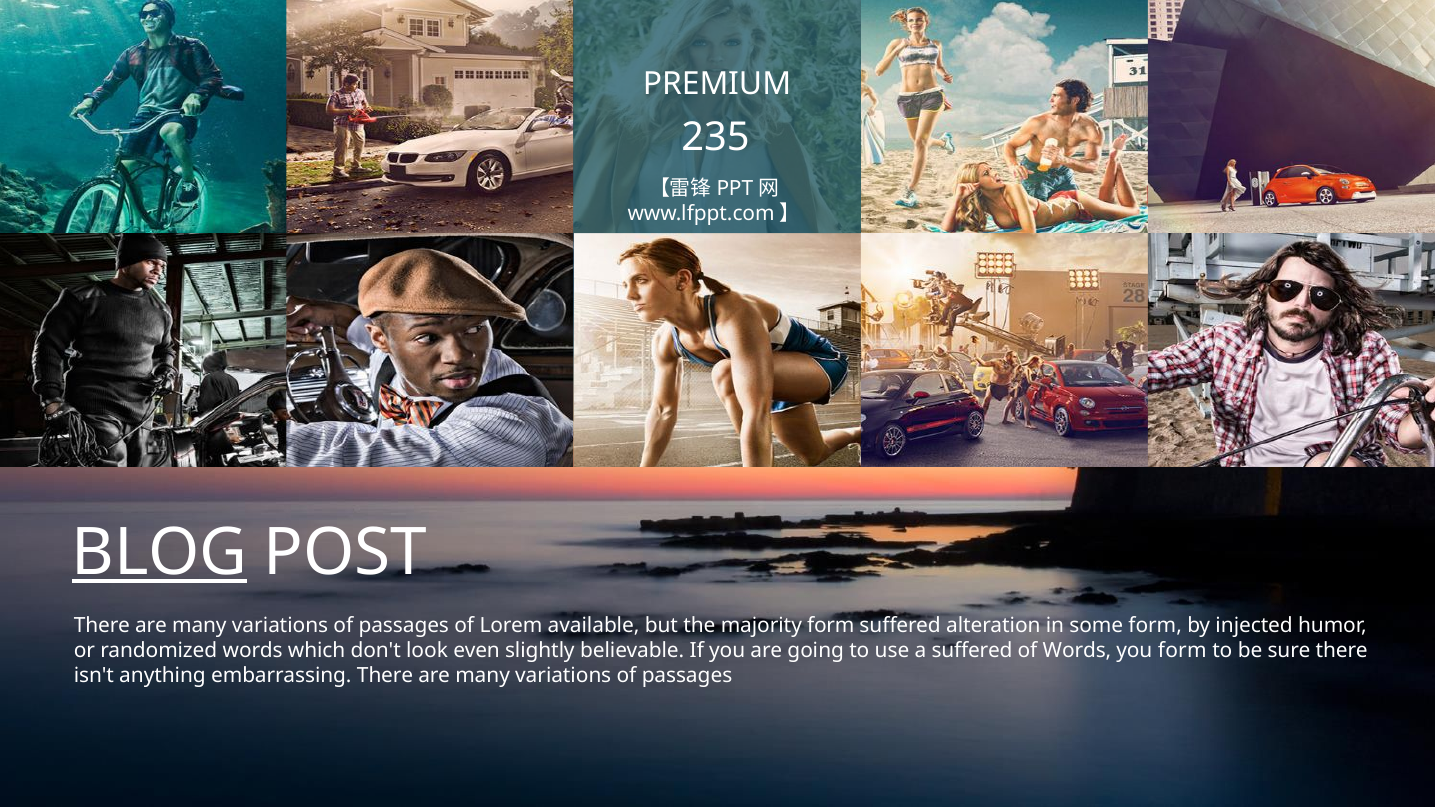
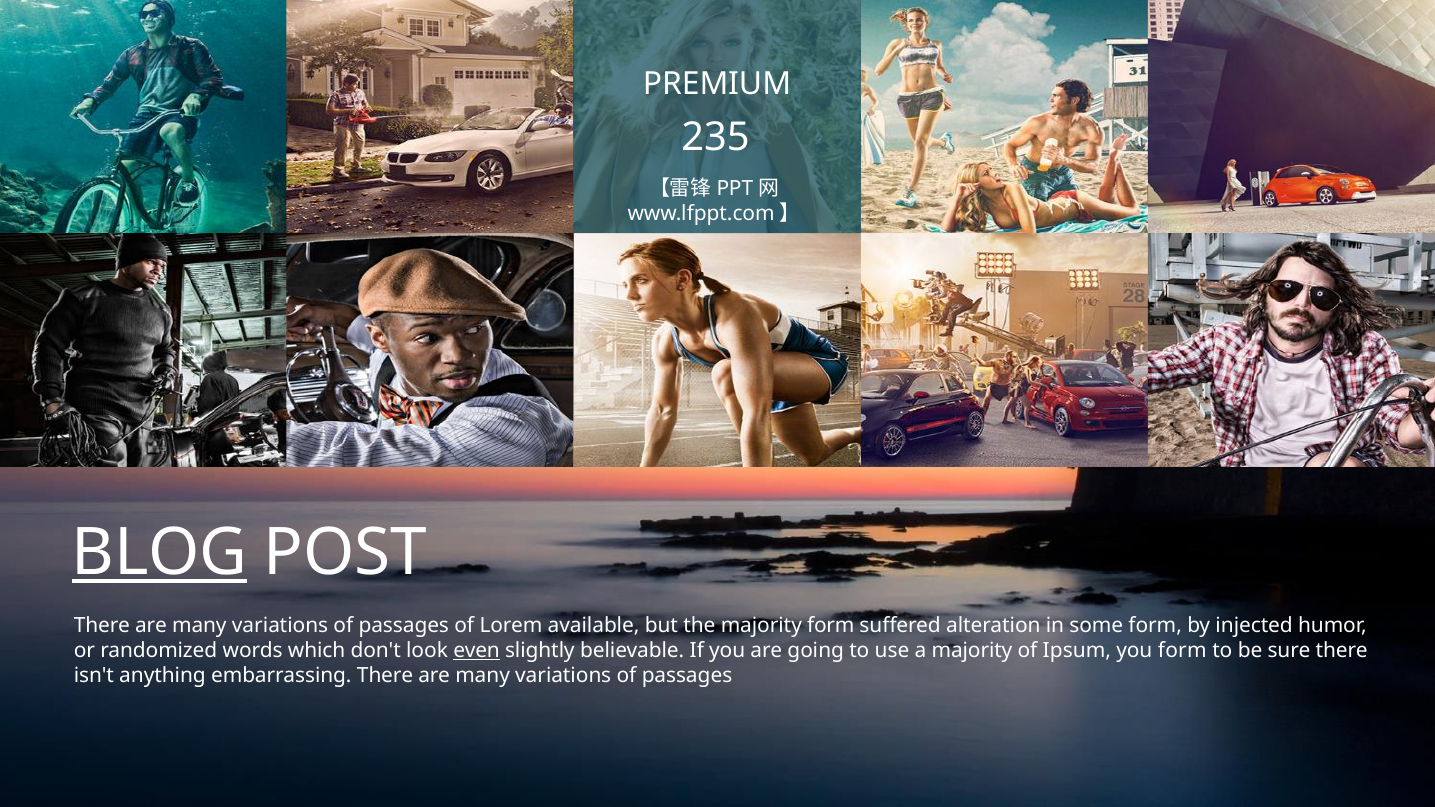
even underline: none -> present (477, 651)
a suffered: suffered -> majority (972, 651)
of Words: Words -> Ipsum (1077, 651)
